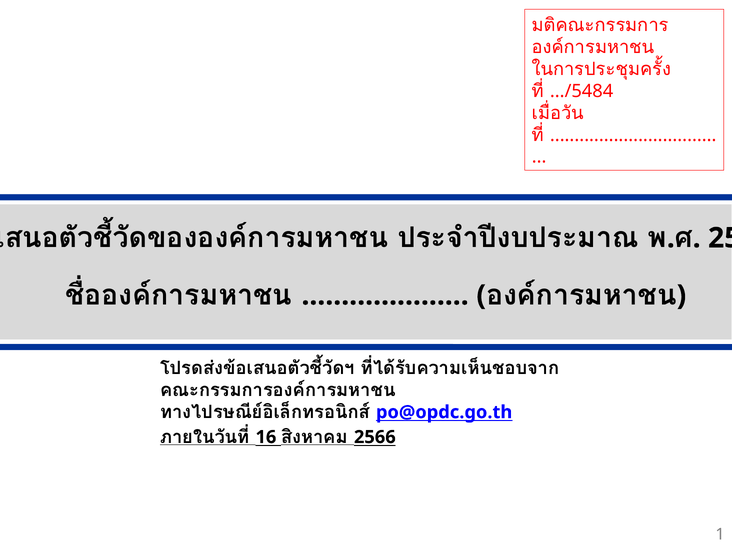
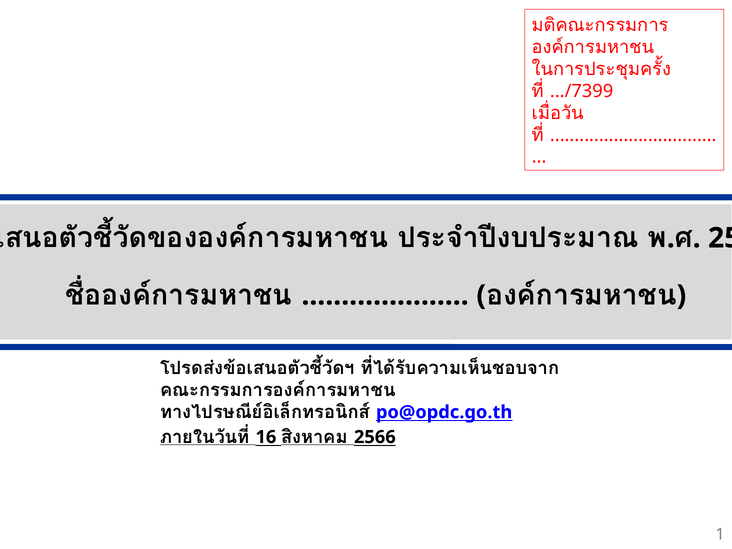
.../5484: .../5484 -> .../7399 (582, 91)
